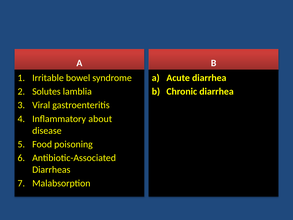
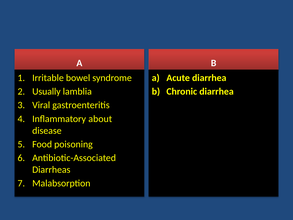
Solutes: Solutes -> Usually (46, 91)
